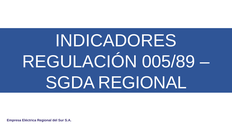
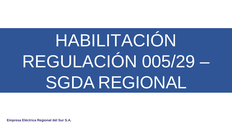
INDICADORES: INDICADORES -> HABILITACIÓN (116, 41)
005/89: 005/89 -> 005/29 (169, 61)
